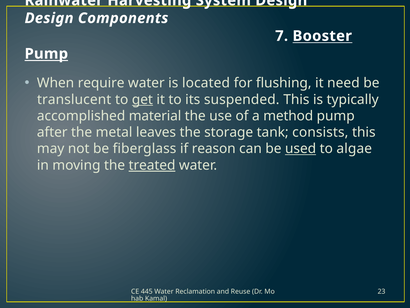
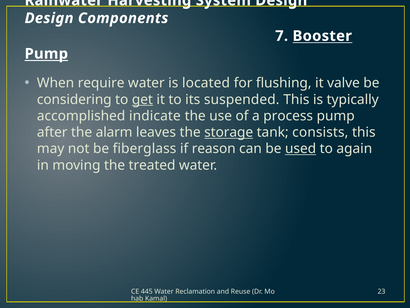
need: need -> valve (343, 83)
translucent: translucent -> considering (74, 99)
material: material -> indicate (155, 116)
method: method -> process (288, 116)
metal: metal -> alarm (114, 132)
storage underline: none -> present (229, 132)
algae: algae -> again (354, 149)
treated underline: present -> none (152, 165)
